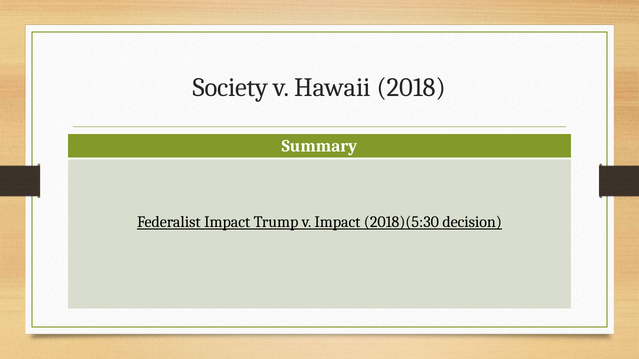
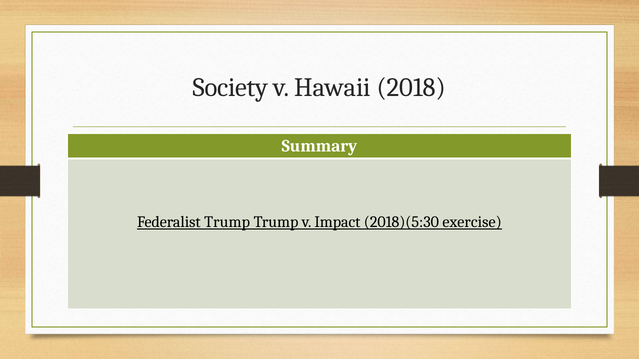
Federalist Impact: Impact -> Trump (227, 222)
decision: decision -> exercise (472, 222)
